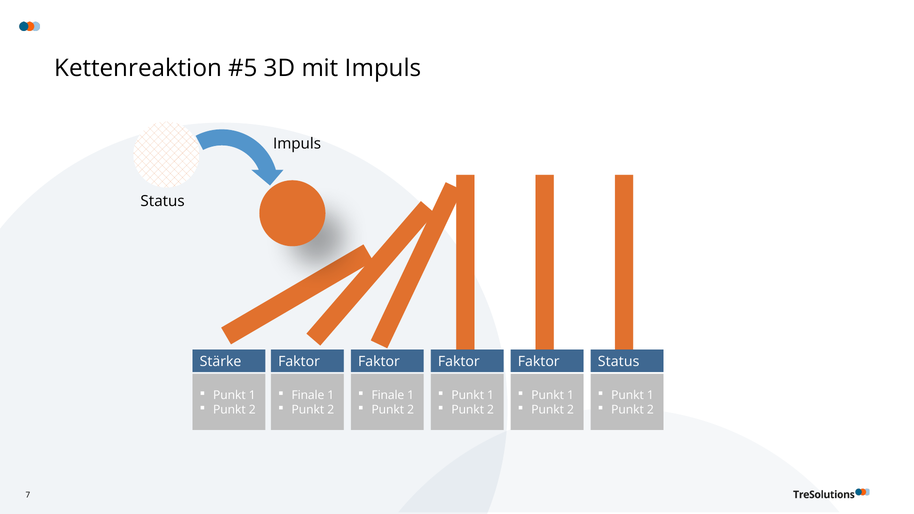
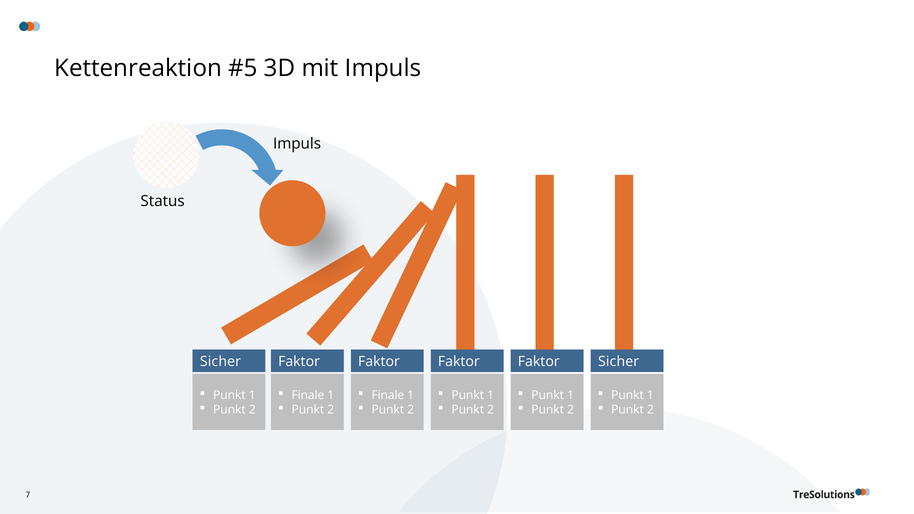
Stärke: Stärke -> Sicher (220, 362)
Status: Status -> Sicher (619, 362)
